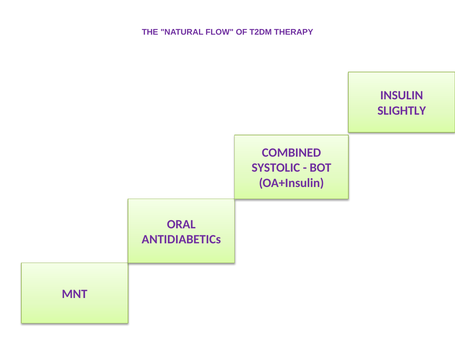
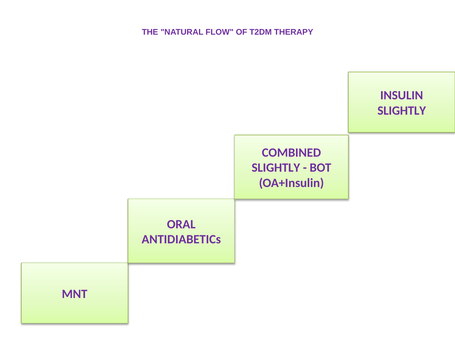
SYSTOLIC: SYSTOLIC -> SLIGHTLY (276, 168)
